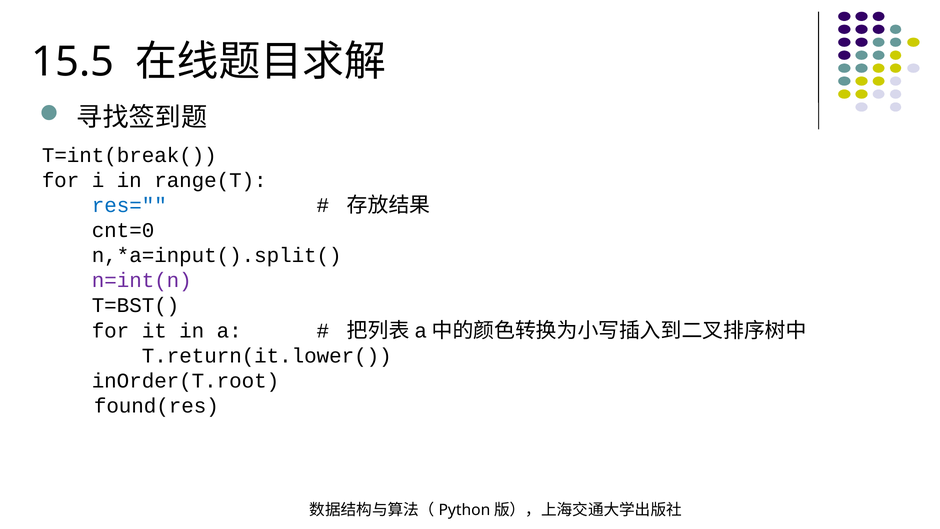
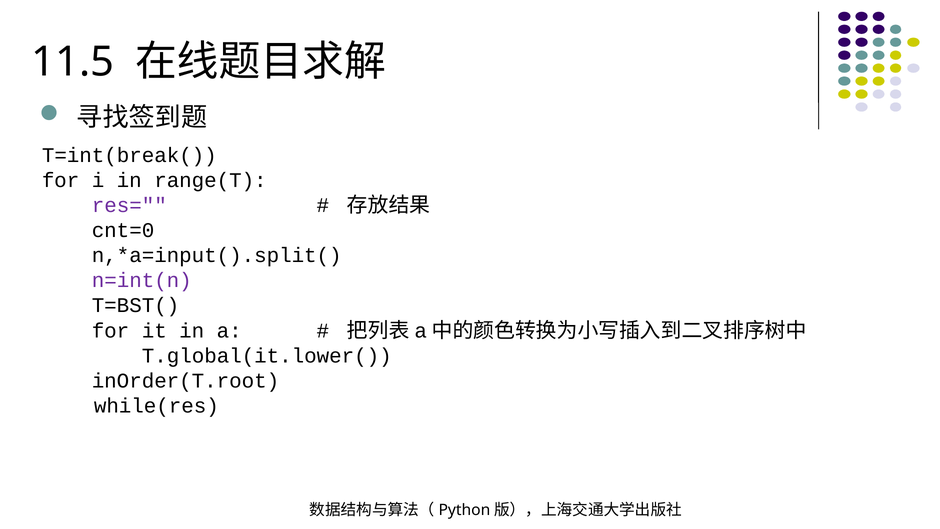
15.5: 15.5 -> 11.5 (73, 62)
res= colour: blue -> purple (129, 205)
T.return(it.lower(: T.return(it.lower( -> T.global(it.lower( (267, 356)
found(res: found(res -> while(res (156, 406)
